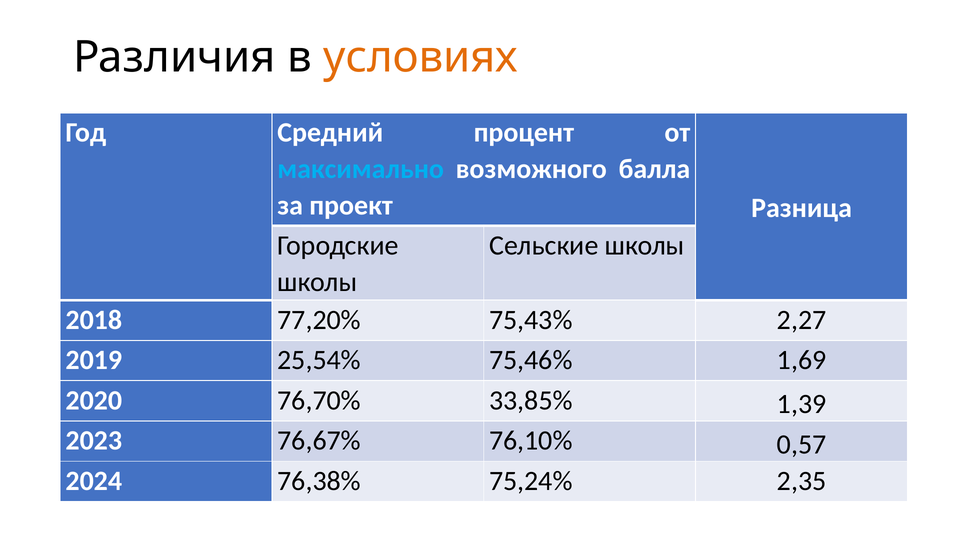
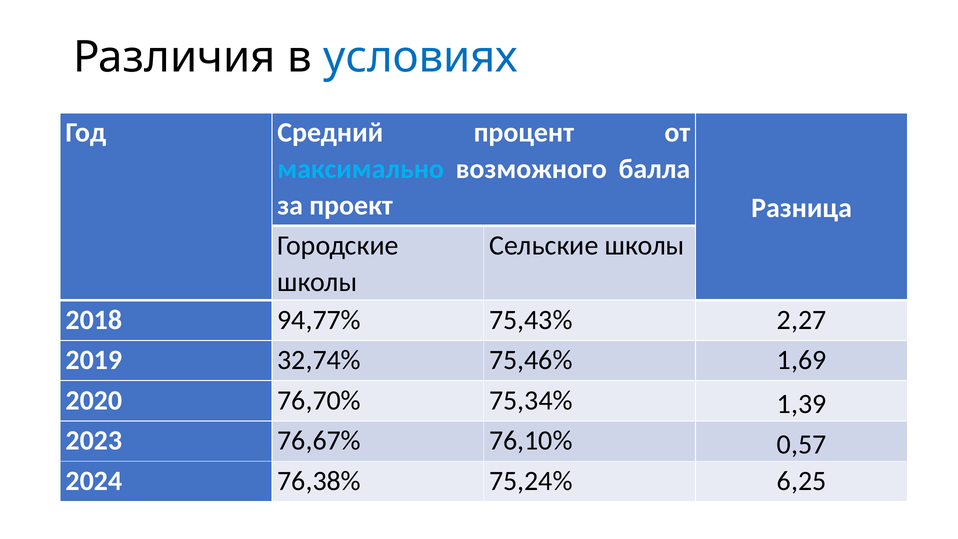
условиях colour: orange -> blue (421, 57)
77,20%: 77,20% -> 94,77% (319, 320)
25,54%: 25,54% -> 32,74% (319, 360)
33,85%: 33,85% -> 75,34% (531, 400)
2,35: 2,35 -> 6,25 (802, 481)
